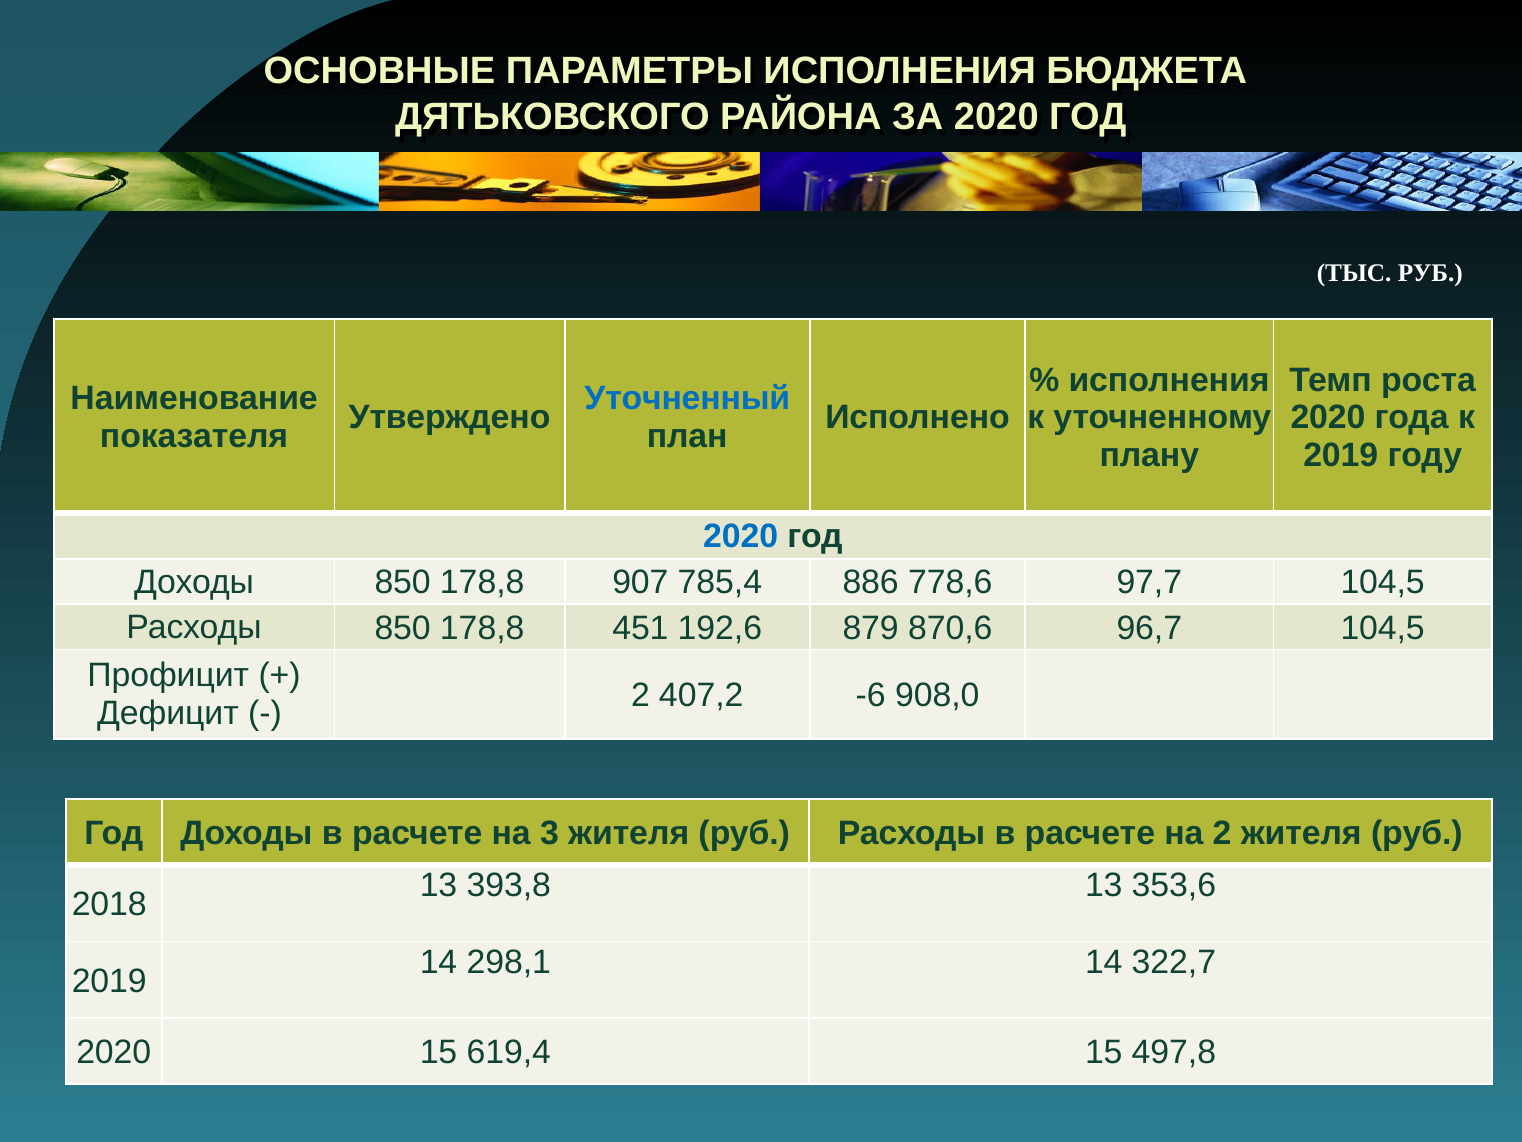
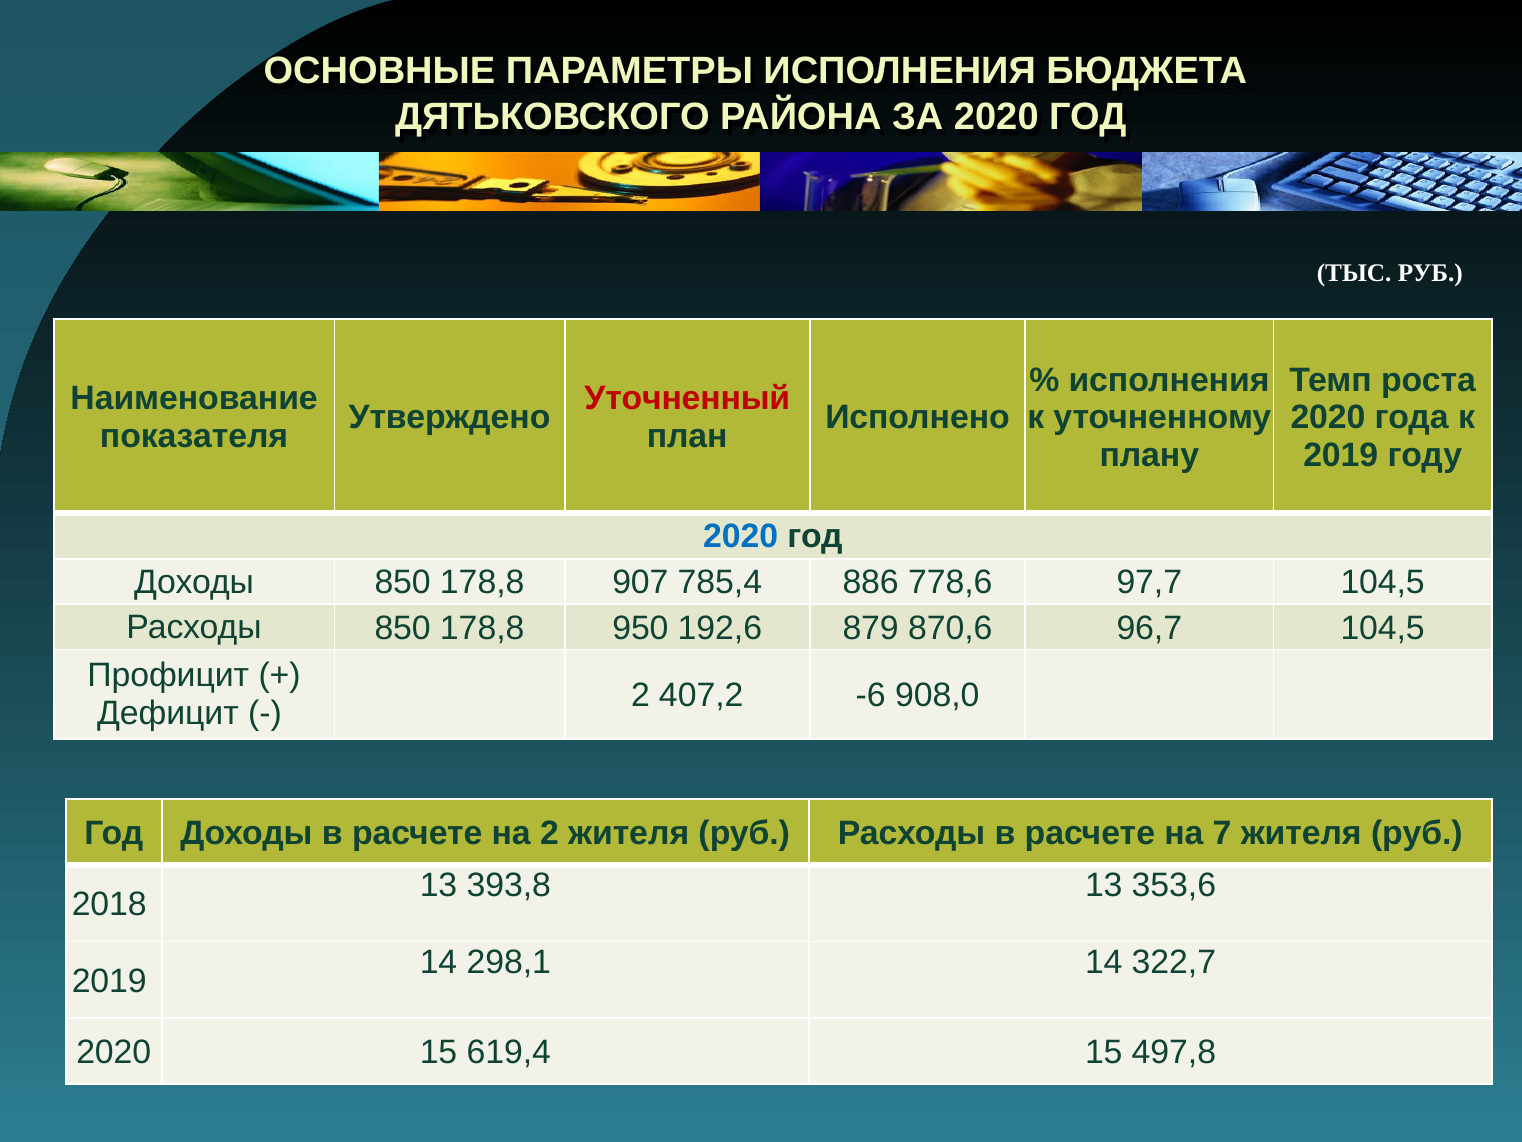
Уточненный colour: blue -> red (687, 399)
451: 451 -> 950 (640, 628)
на 3: 3 -> 2 (549, 833)
на 2: 2 -> 7 (1222, 833)
